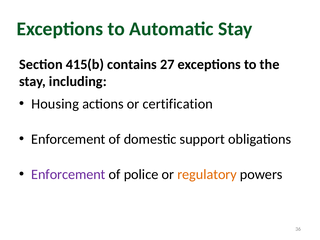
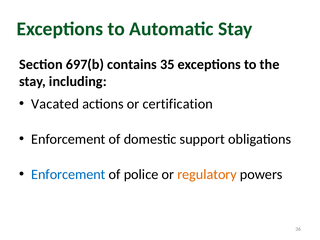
415(b: 415(b -> 697(b (85, 64)
27: 27 -> 35 (167, 64)
Housing: Housing -> Vacated (55, 104)
Enforcement colour: purple -> blue (68, 174)
